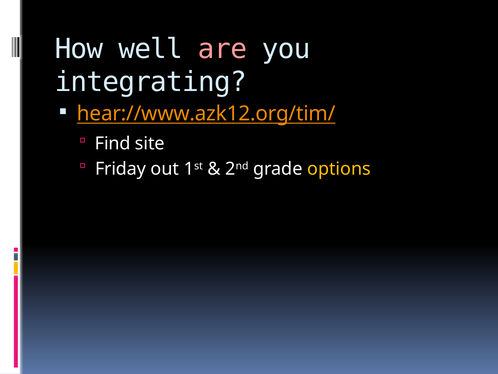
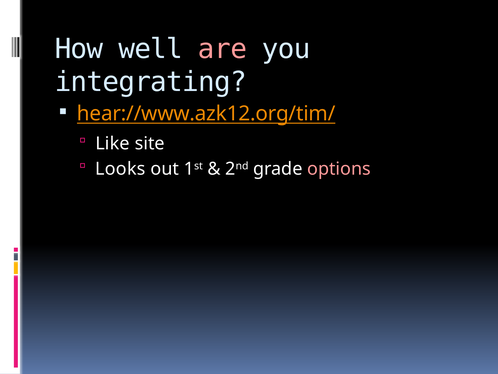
Find: Find -> Like (113, 143)
Friday: Friday -> Looks (120, 169)
options colour: yellow -> pink (339, 169)
